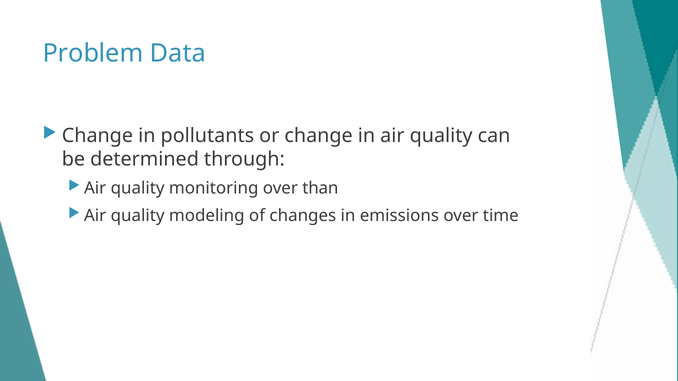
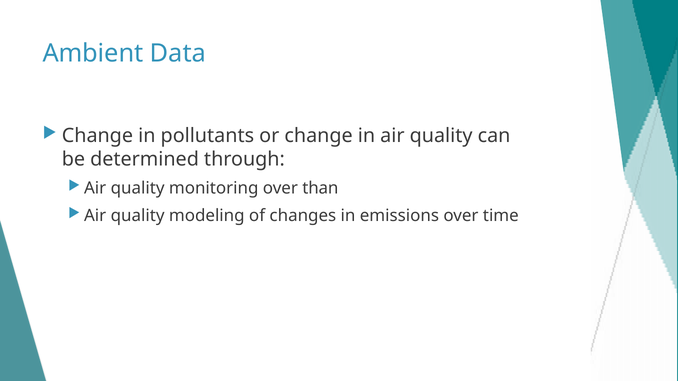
Problem: Problem -> Ambient (93, 53)
